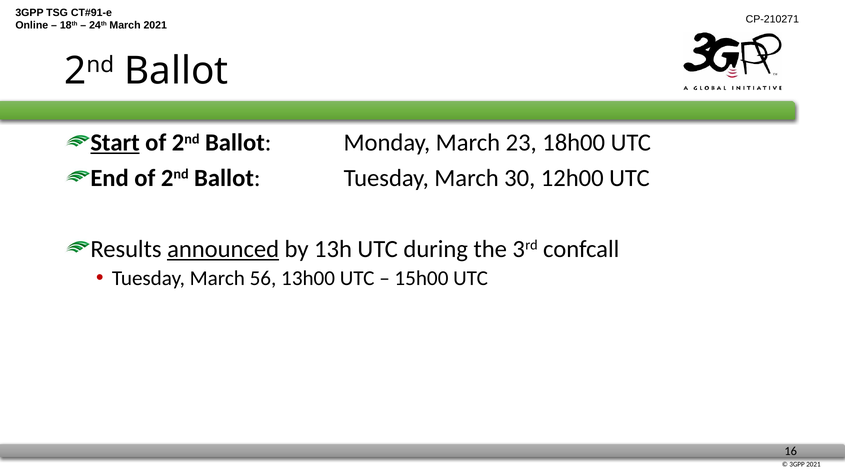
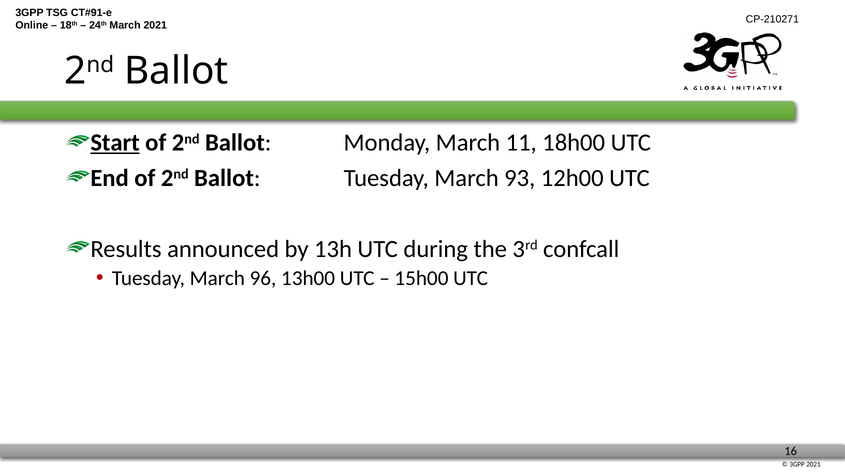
23: 23 -> 11 (521, 143)
30: 30 -> 93 (520, 178)
announced underline: present -> none (223, 249)
56: 56 -> 96 (263, 278)
